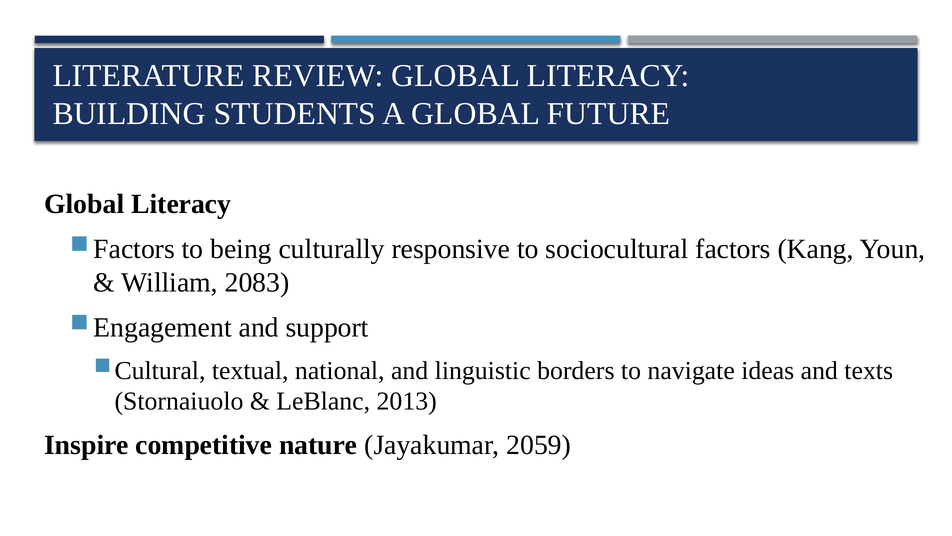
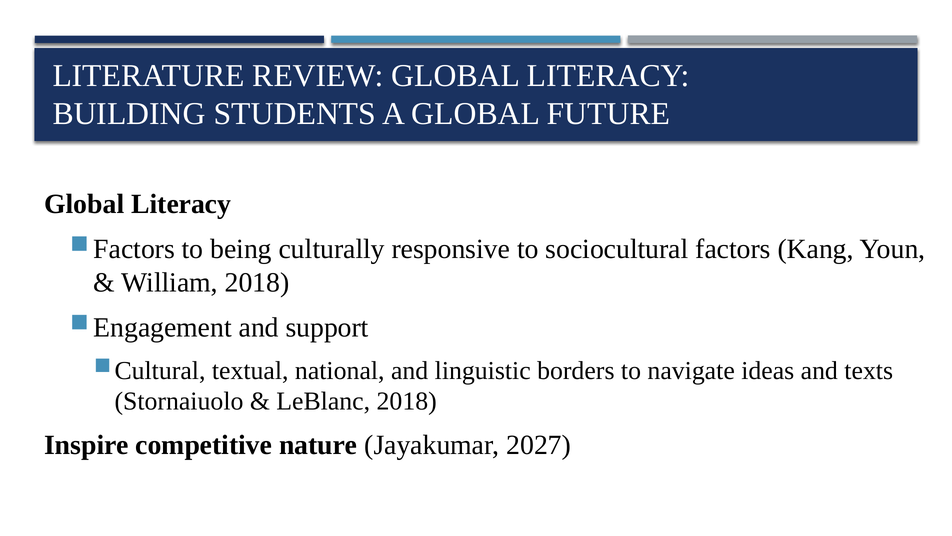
William 2083: 2083 -> 2018 (257, 282)
LeBlanc 2013: 2013 -> 2018 (407, 401)
2059: 2059 -> 2027 (539, 445)
